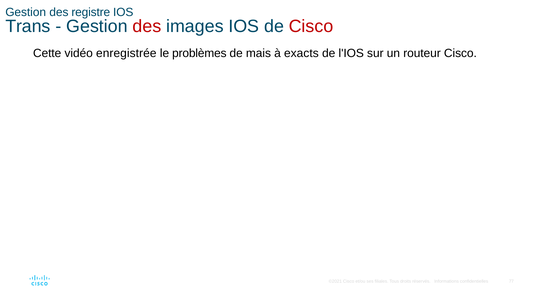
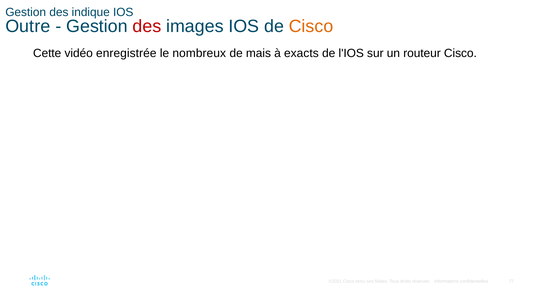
registre: registre -> indique (91, 12)
Trans: Trans -> Outre (28, 26)
Cisco colour: red -> orange (311, 26)
problèmes: problèmes -> nombreux (199, 53)
